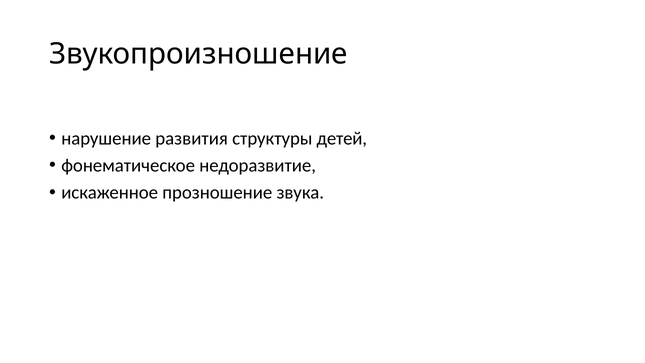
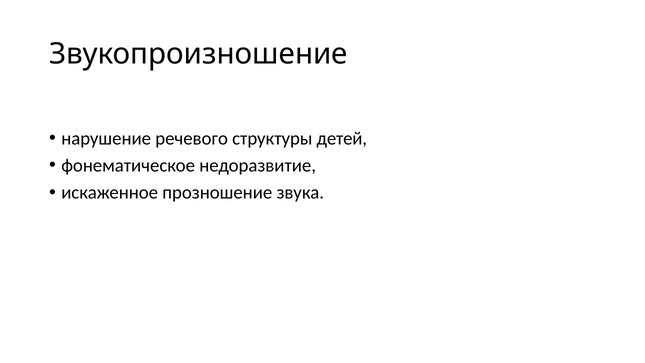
развития: развития -> речевого (192, 138)
